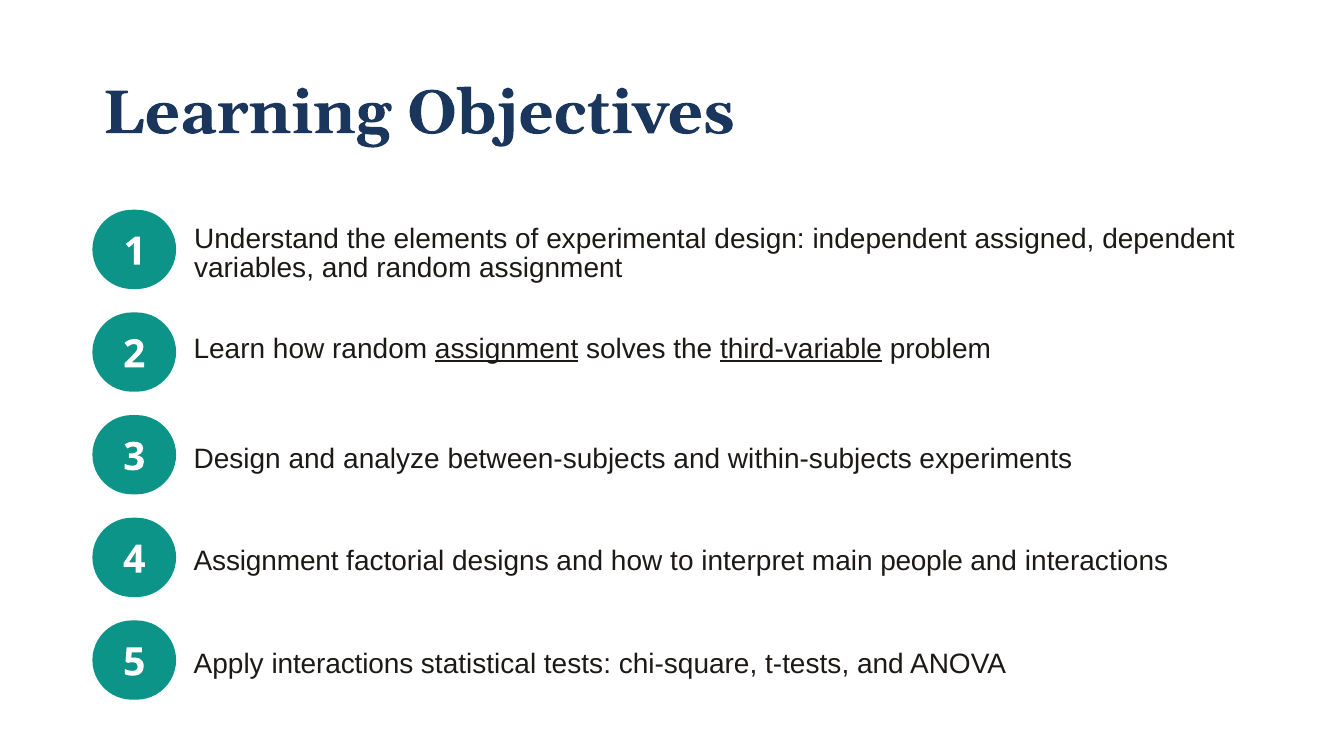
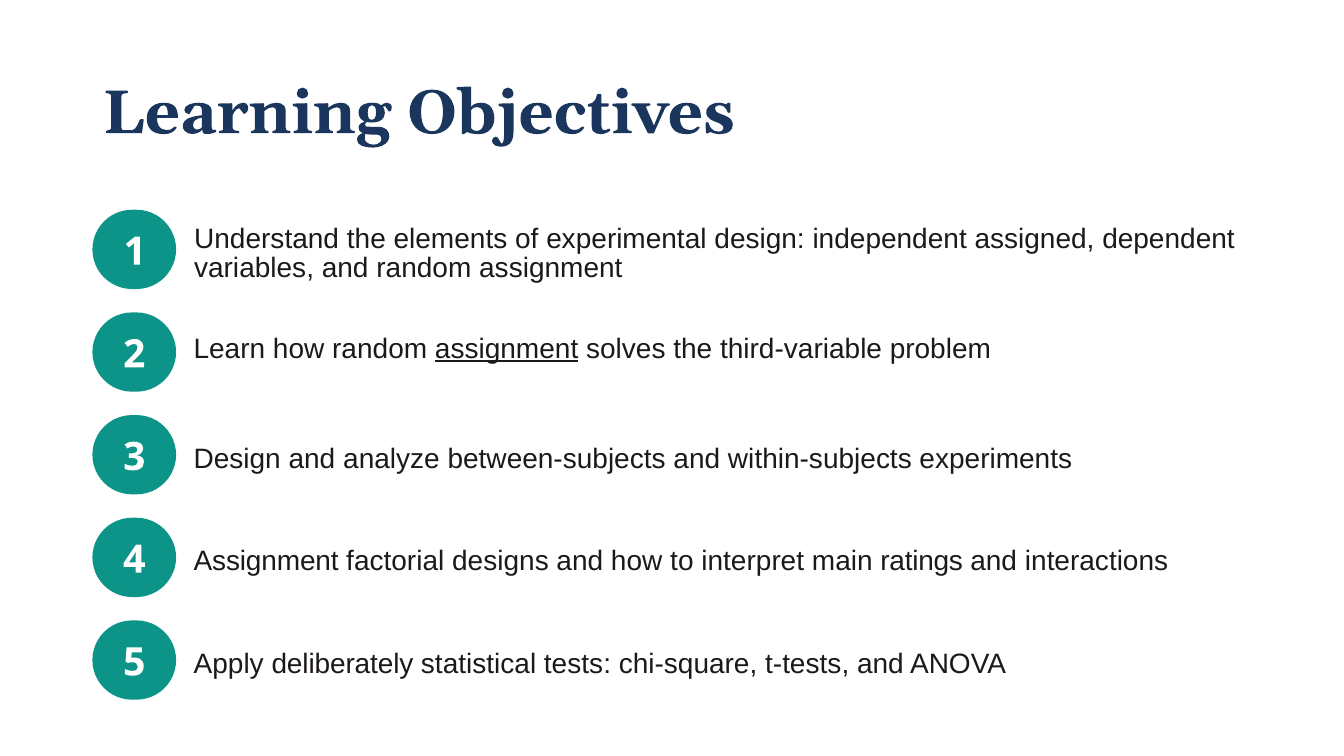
third-variable underline: present -> none (801, 349)
people: people -> ratings (922, 561)
Apply interactions: interactions -> deliberately (342, 664)
